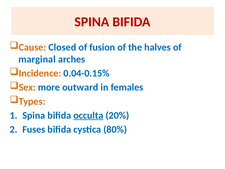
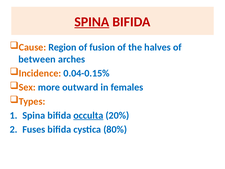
SPINA underline: none -> present (92, 22)
Closed: Closed -> Region (62, 47)
marginal: marginal -> between (37, 59)
